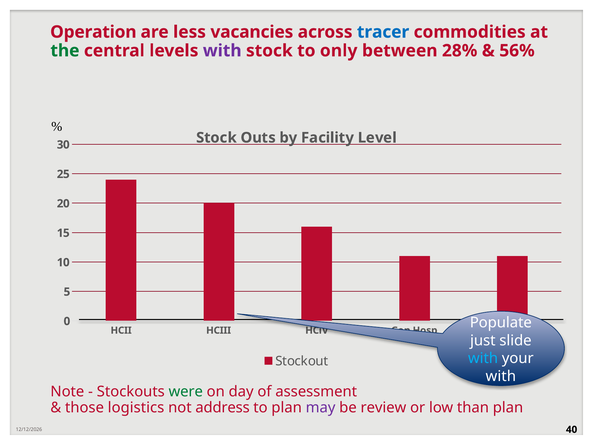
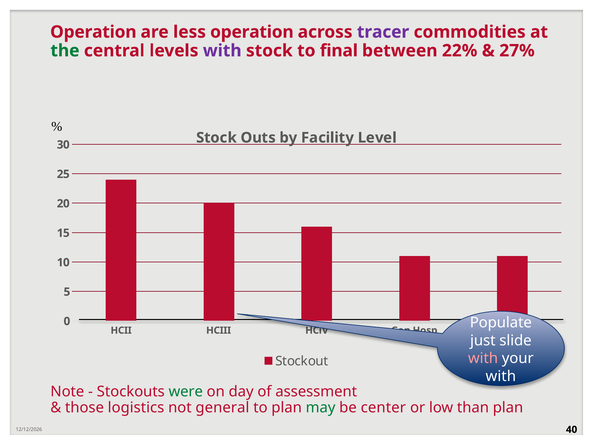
less vacancies: vacancies -> operation (252, 32)
tracer colour: blue -> purple (383, 32)
only: only -> final (339, 51)
28%: 28% -> 22% (460, 51)
56%: 56% -> 27% (517, 51)
with colour: light blue -> pink (483, 358)
address: address -> general (222, 407)
may colour: purple -> green (321, 407)
review: review -> center (383, 407)
